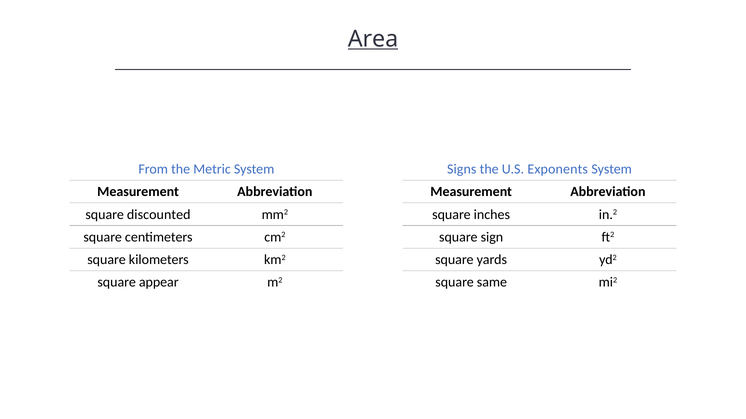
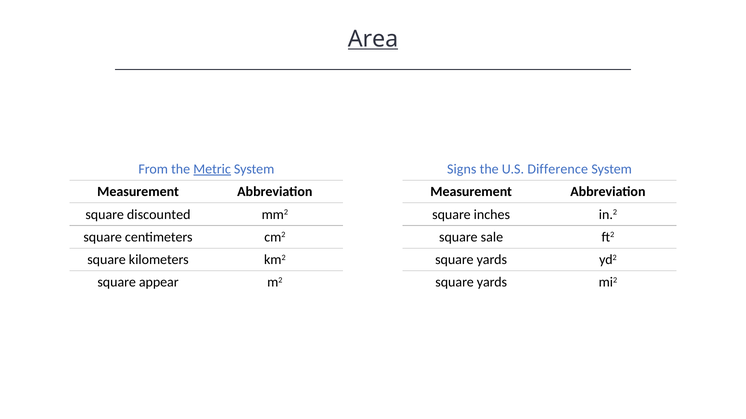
Metric underline: none -> present (212, 169)
Exponents: Exponents -> Difference (558, 169)
sign: sign -> sale (492, 237)
same: same -> yards (492, 283)
